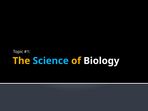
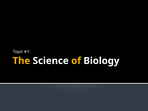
Science colour: light blue -> white (51, 61)
